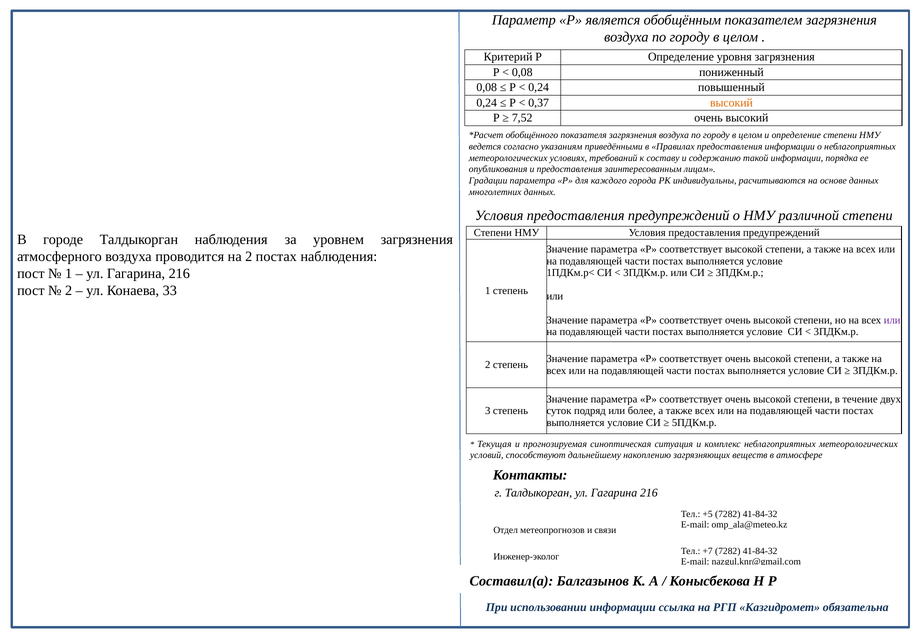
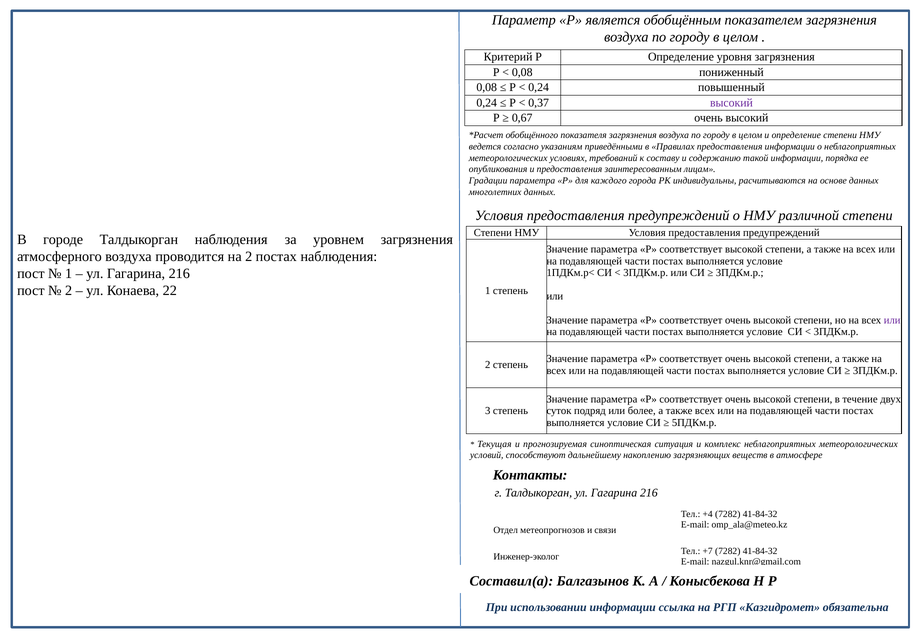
высокий colour: orange -> purple (731, 103)
7,52: 7,52 -> 0,67 (522, 118)
33: 33 -> 22 (170, 290)
+5: +5 -> +4 (708, 514)
